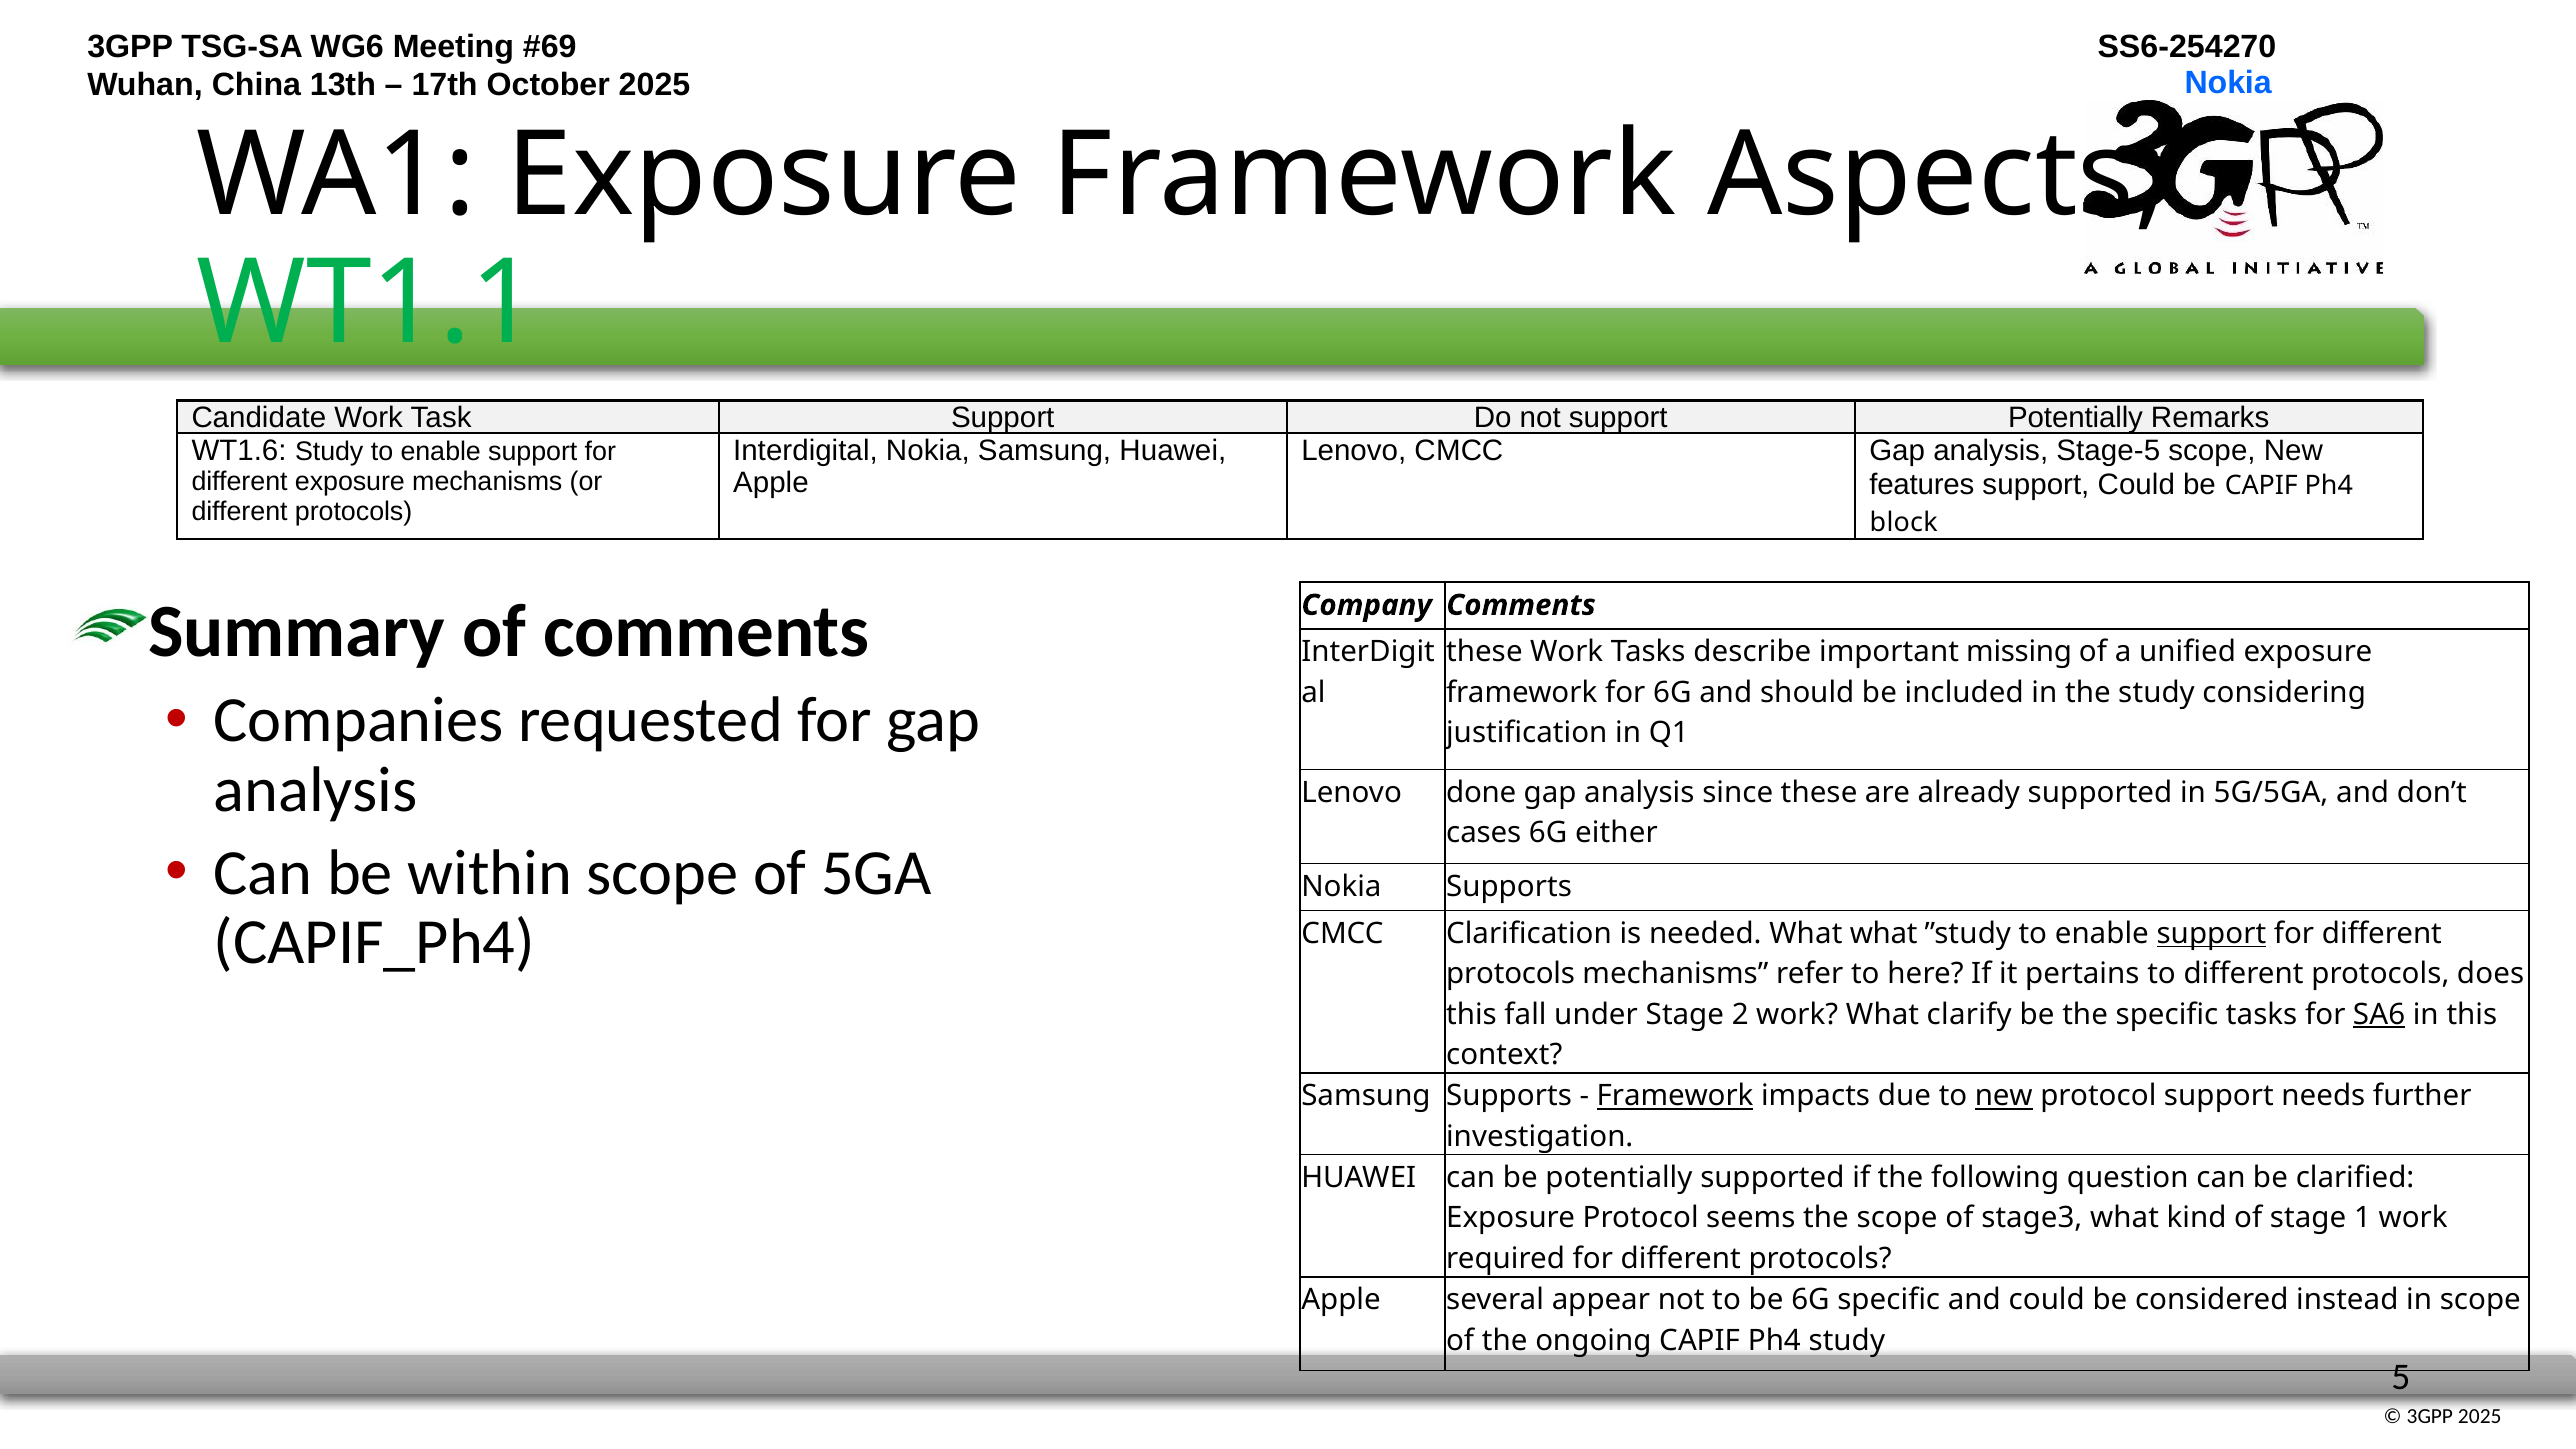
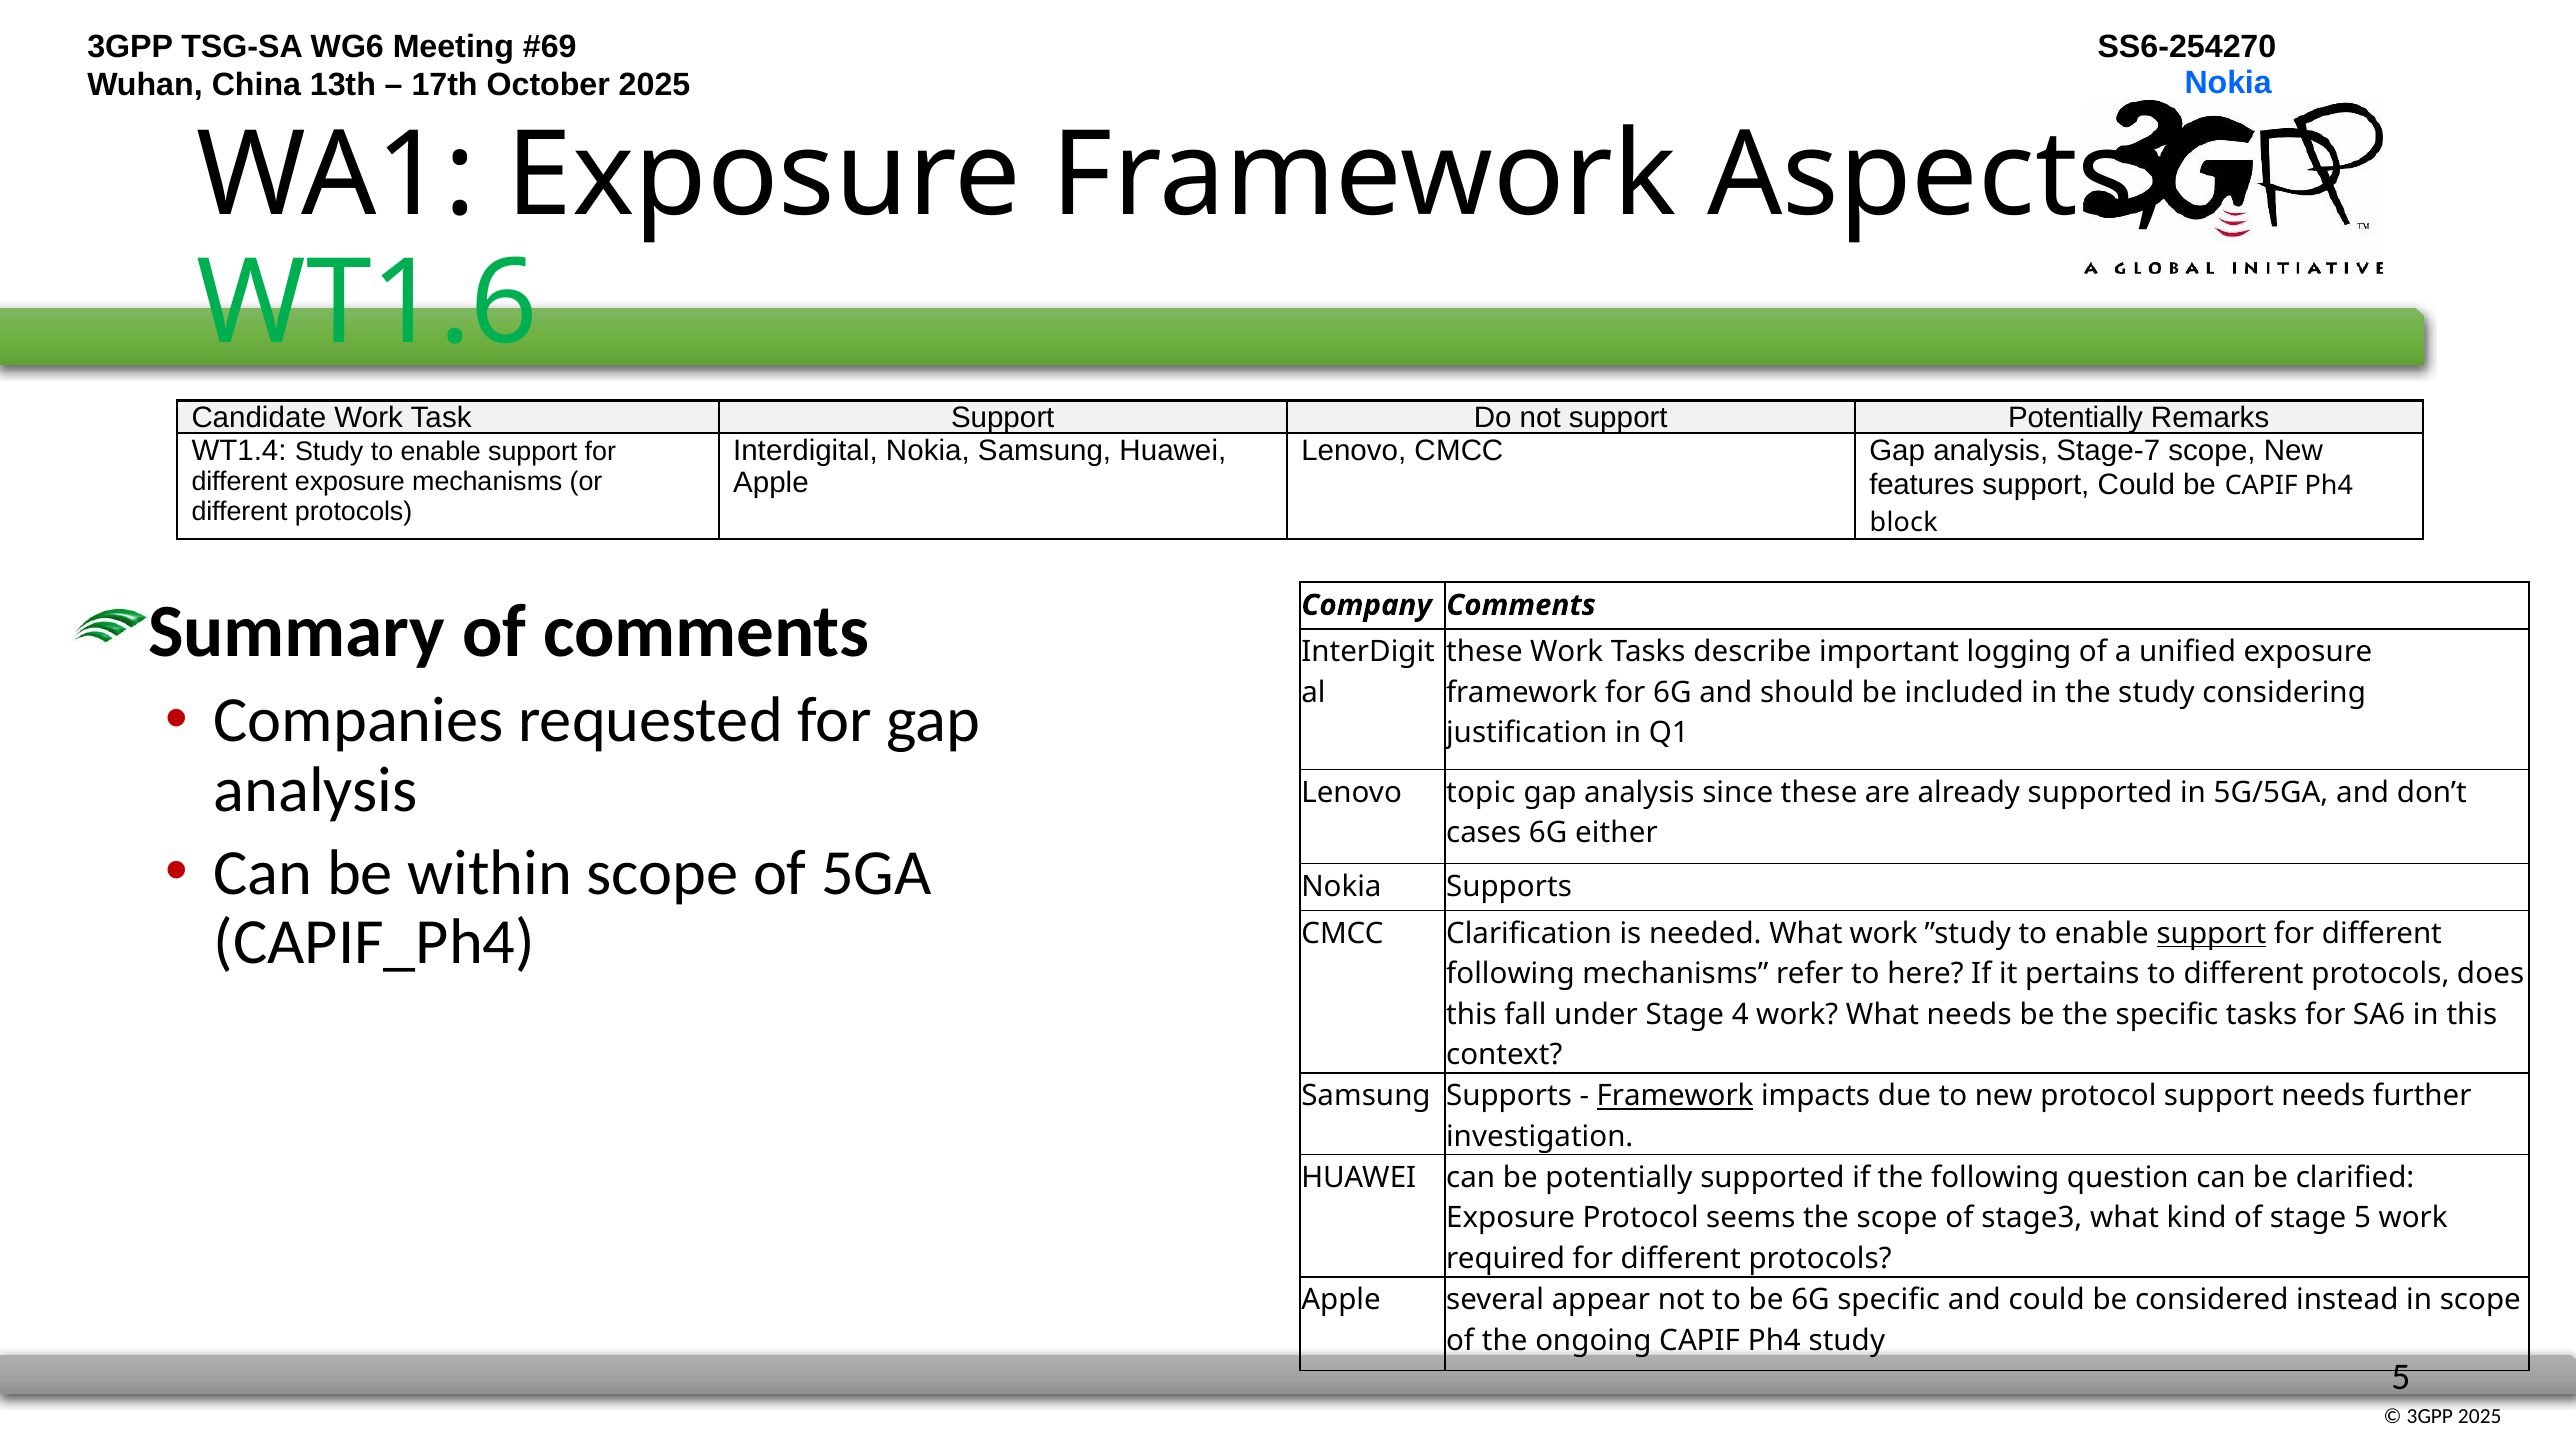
WT1.1: WT1.1 -> WT1.6 (367, 303)
WT1.6: WT1.6 -> WT1.4 (239, 450)
Stage-5: Stage-5 -> Stage-7 (2108, 450)
missing: missing -> logging (2019, 652)
done: done -> topic (1481, 793)
What what: what -> work (1884, 934)
protocols: protocols -> following (1511, 974)
2: 2 -> 4 (1740, 1014)
What clarify: clarify -> needs (1969, 1014)
SA6 underline: present -> none (2379, 1014)
new underline: present -> none (2004, 1096)
stage 1: 1 -> 5 (2363, 1218)
